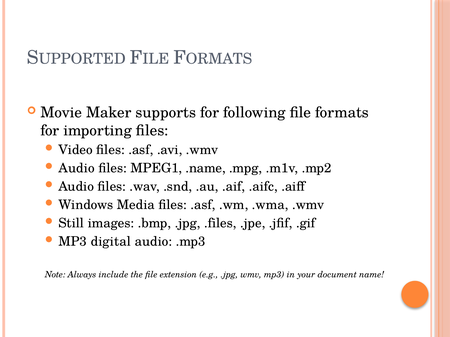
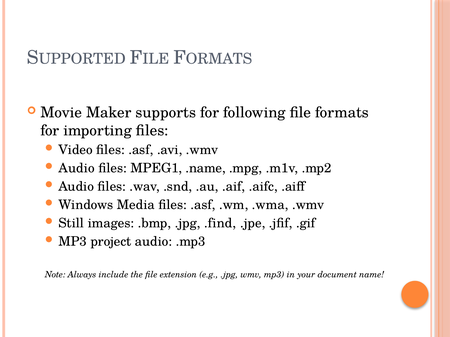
.files: .files -> .find (220, 224)
digital: digital -> project (111, 242)
